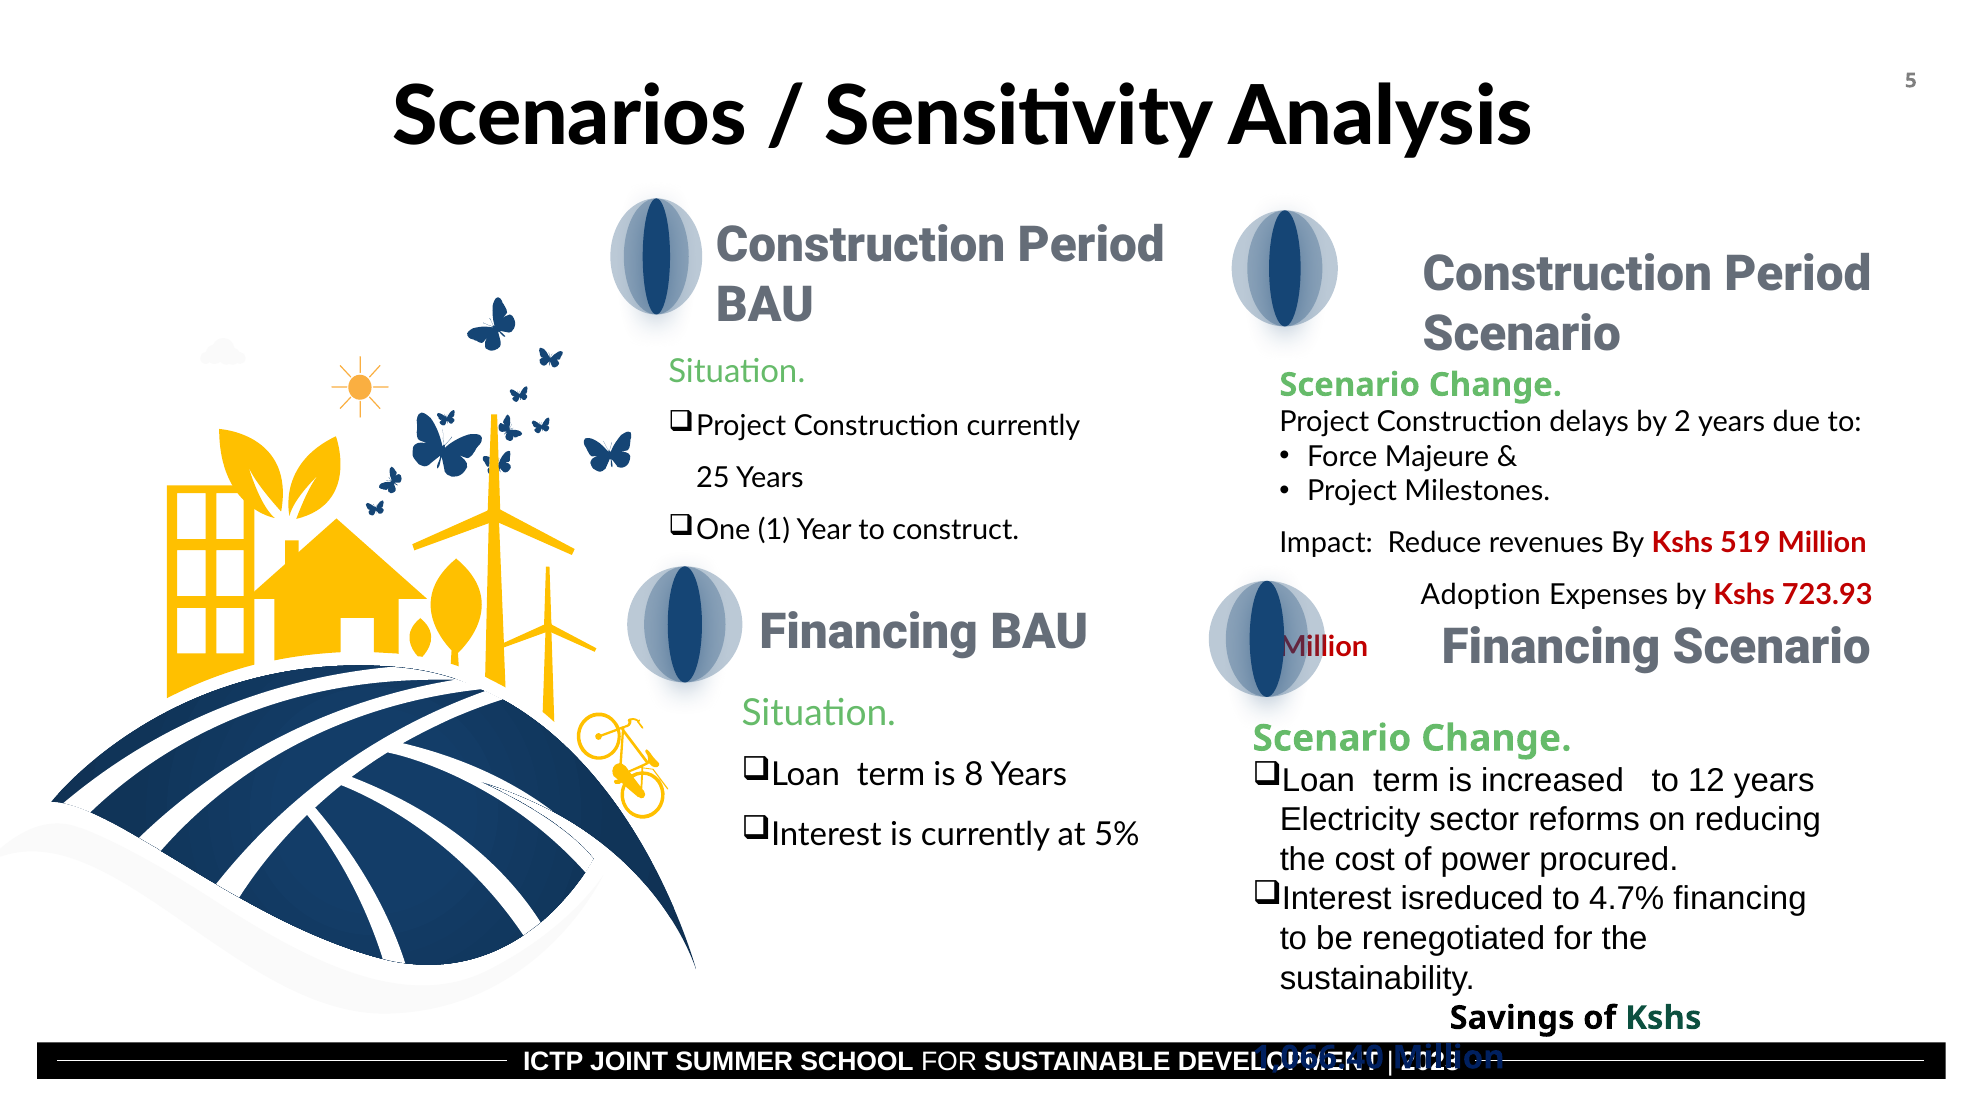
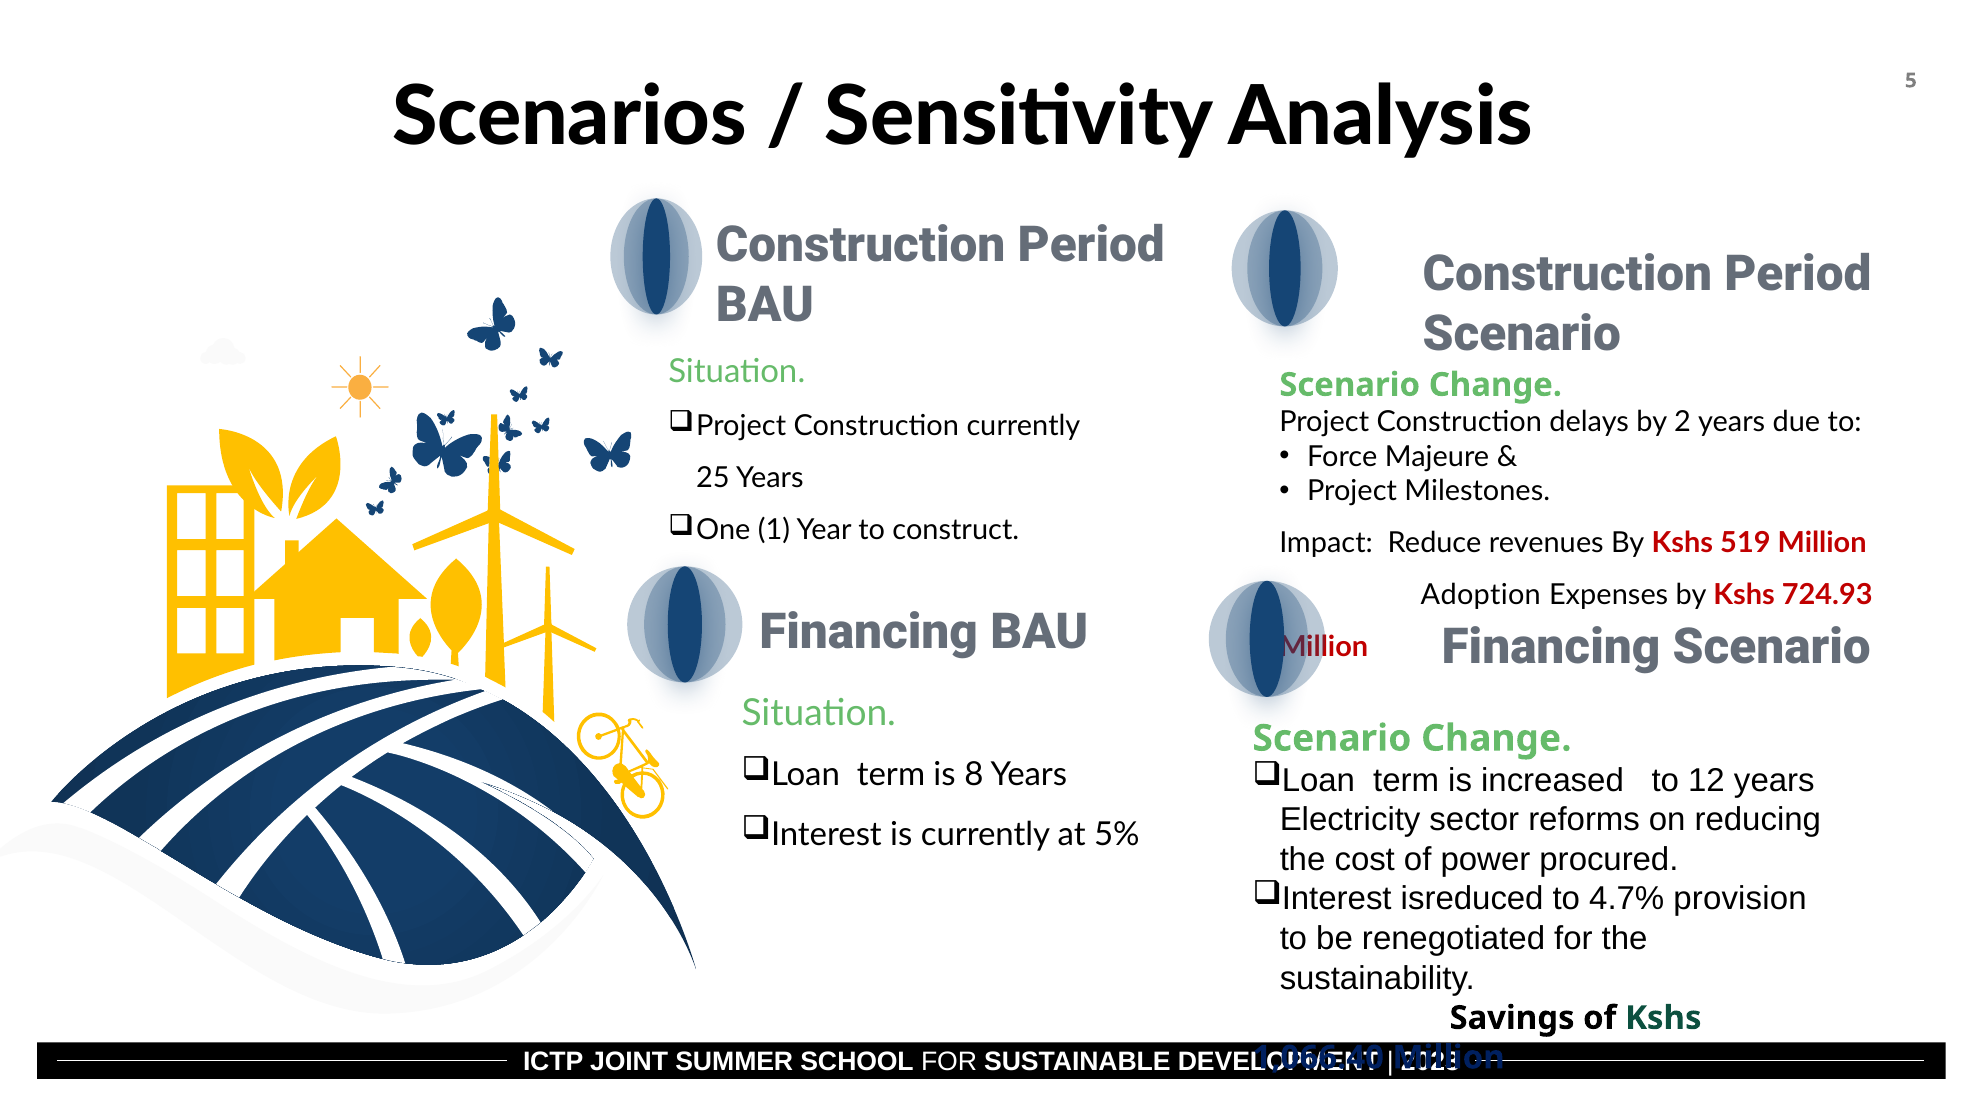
723.93: 723.93 -> 724.93 (1827, 595)
4.7% financing: financing -> provision (1740, 899)
